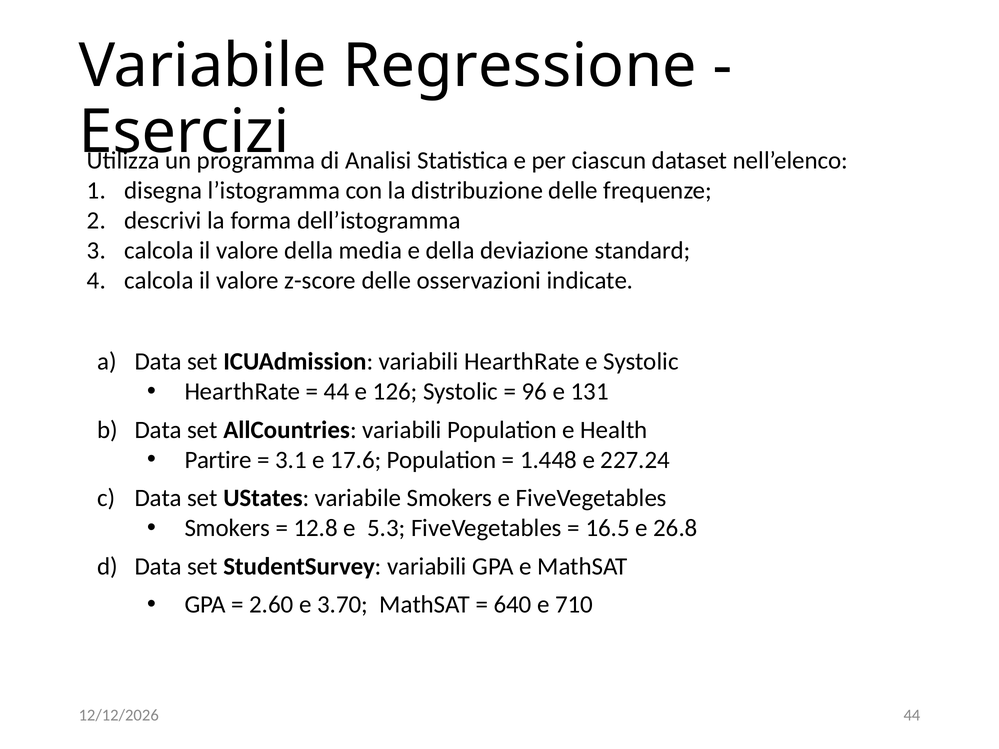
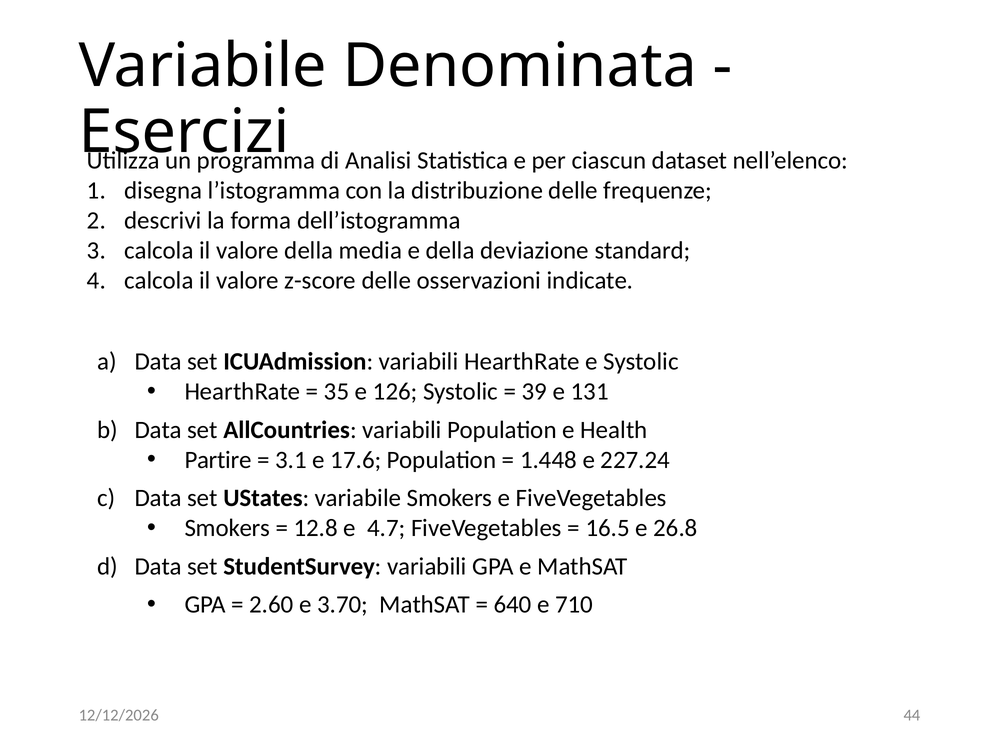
Regressione: Regressione -> Denominata (520, 66)
44: 44 -> 35 (337, 392)
96: 96 -> 39 (534, 392)
5.3: 5.3 -> 4.7 (386, 528)
